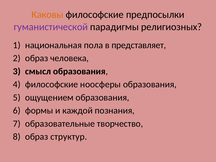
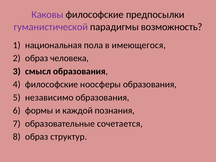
Каковы colour: orange -> purple (47, 15)
религиозных: религиозных -> возможность (172, 27)
представляет: представляет -> имеющегося (139, 45)
ощущением: ощущением -> независимо (49, 97)
творчество: творчество -> сочетается (120, 124)
